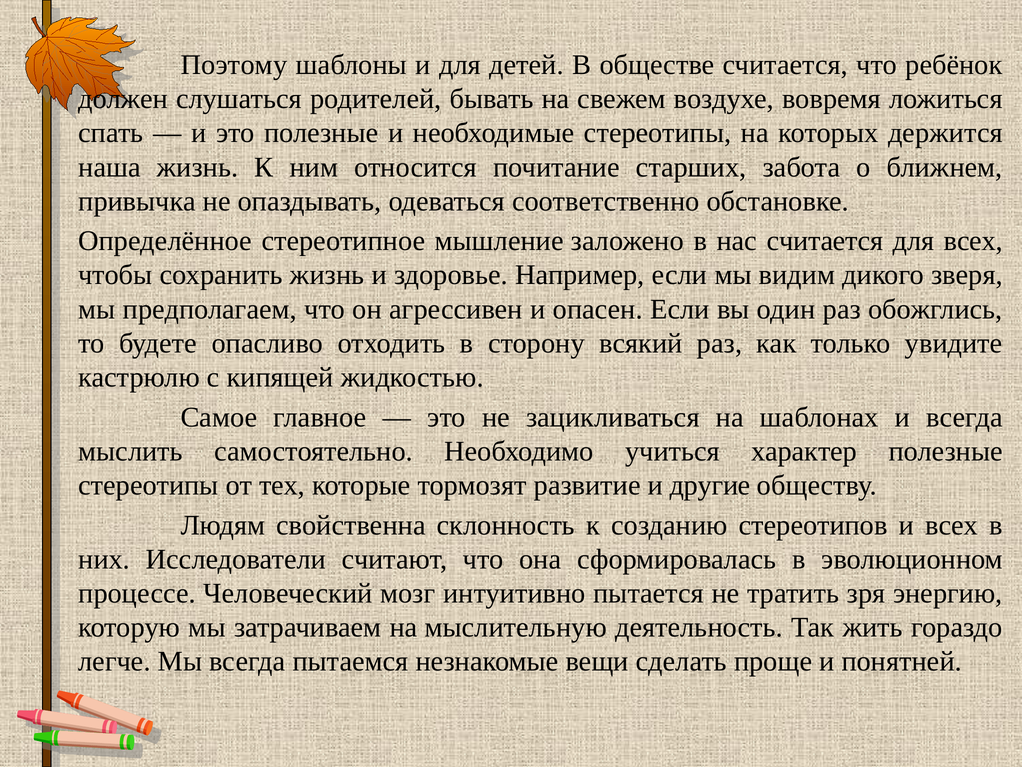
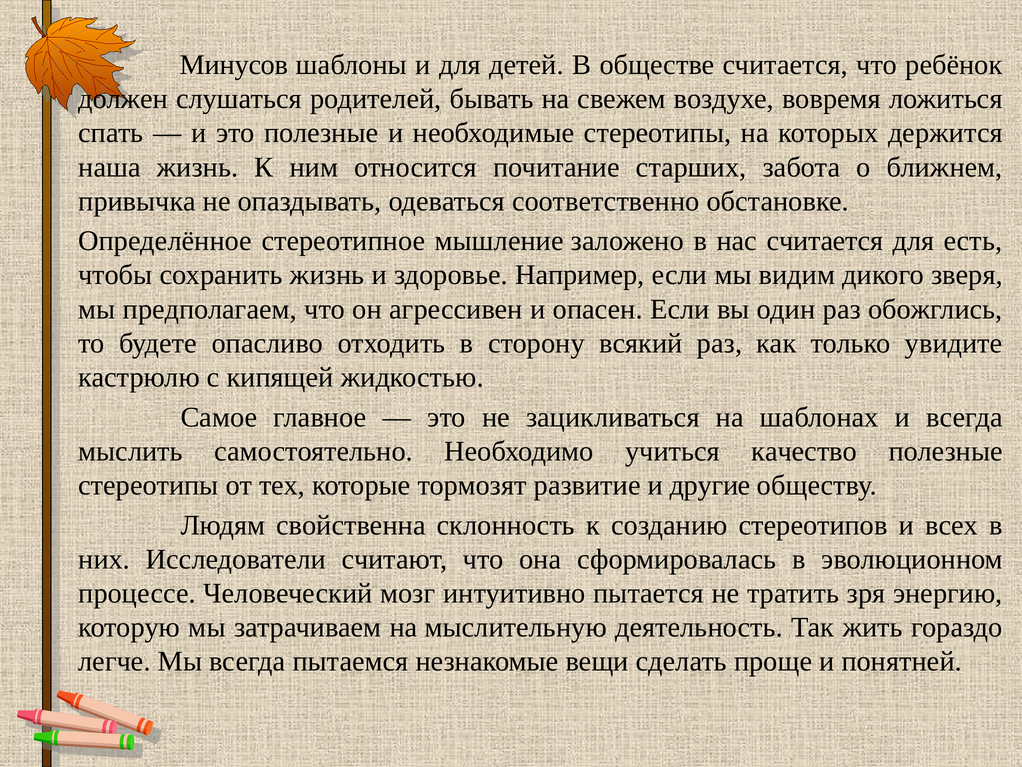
Поэтому: Поэтому -> Минусов (234, 65)
для всех: всех -> есть (973, 241)
характер: характер -> качество (804, 451)
